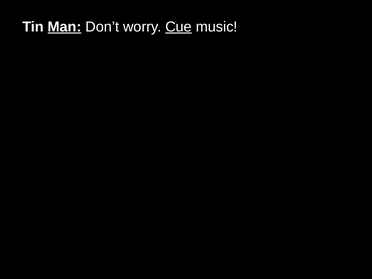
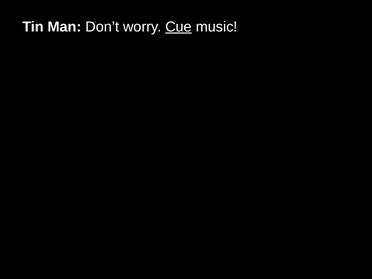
Man underline: present -> none (64, 27)
